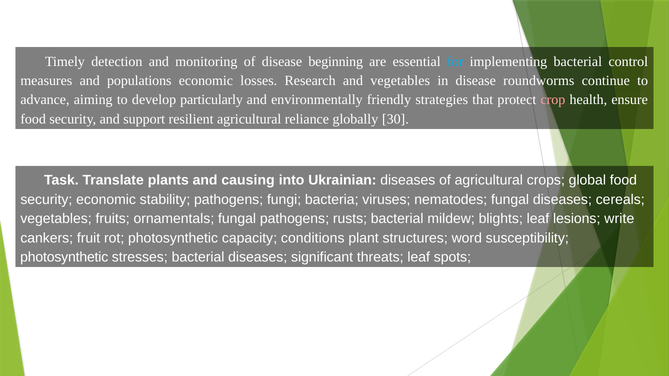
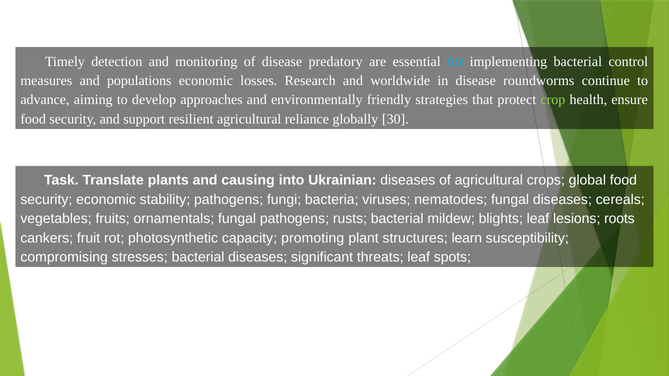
beginning: beginning -> predatory (336, 61)
and vegetables: vegetables -> worldwide (400, 81)
particularly: particularly -> approaches (212, 100)
crop colour: pink -> light green (553, 100)
write: write -> roots (619, 219)
conditions: conditions -> promoting (313, 238)
word: word -> learn (467, 238)
photosynthetic: photosynthetic -> compromising (64, 257)
